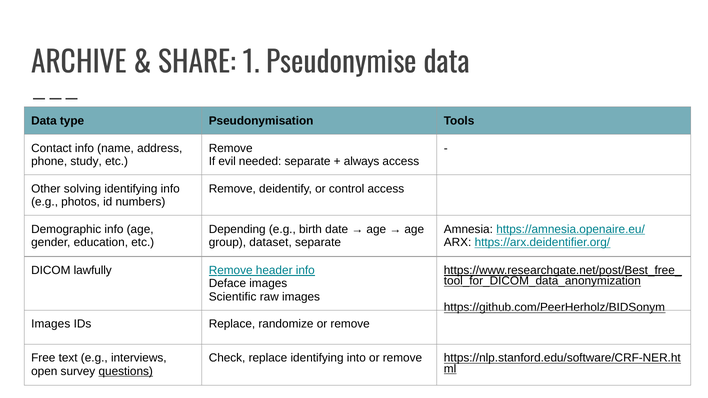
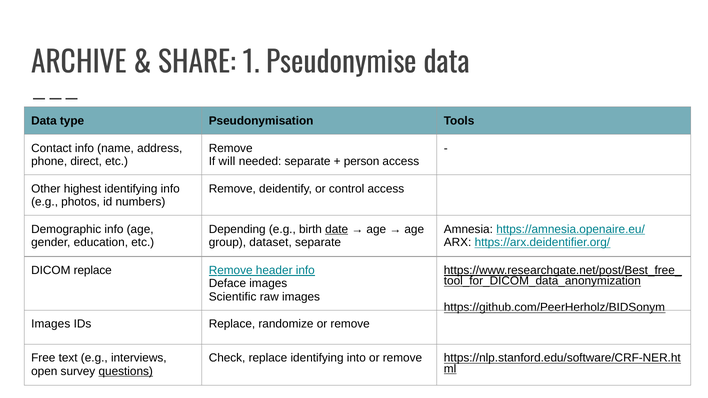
study: study -> direct (86, 161)
evil: evil -> will (227, 161)
always: always -> person (362, 161)
solving: solving -> highest (83, 189)
date underline: none -> present (337, 229)
DICOM lawfully: lawfully -> replace (93, 271)
